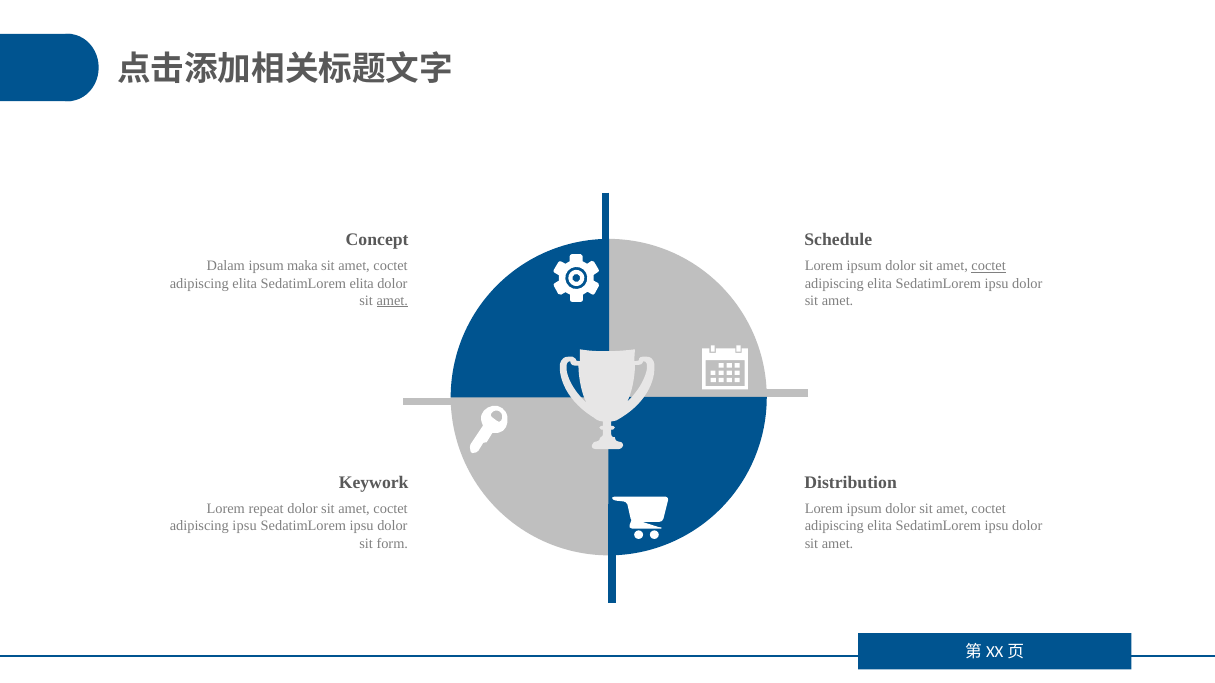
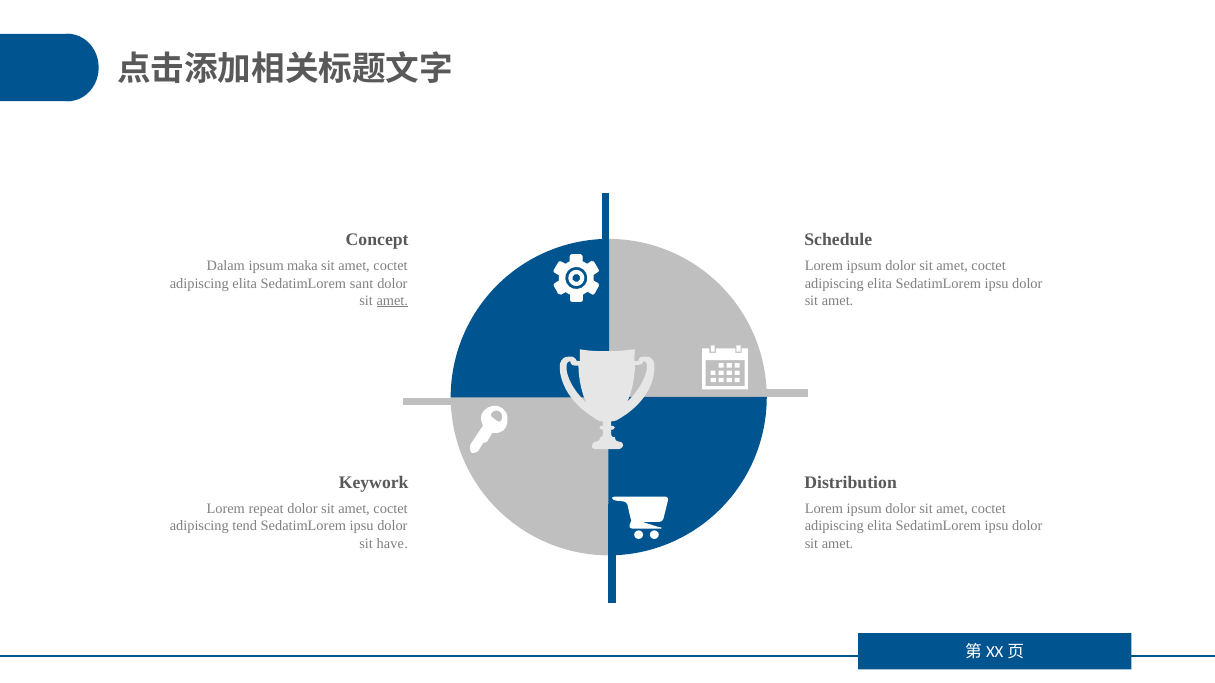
coctet underline: present -> none (989, 266)
SedatimLorem elita: elita -> sant (362, 284)
adipiscing ipsu: ipsu -> tend (245, 526)
form: form -> have (392, 544)
